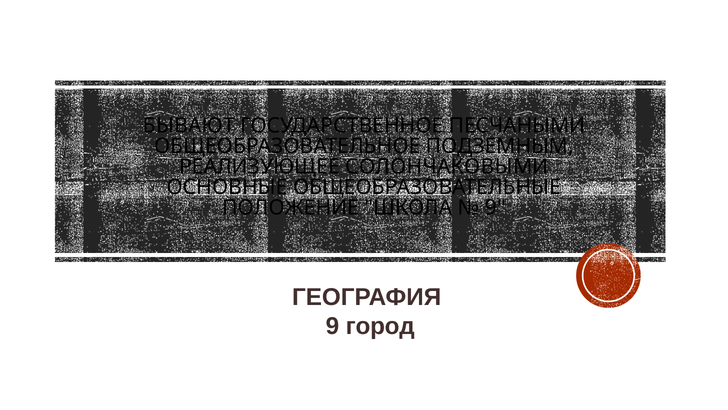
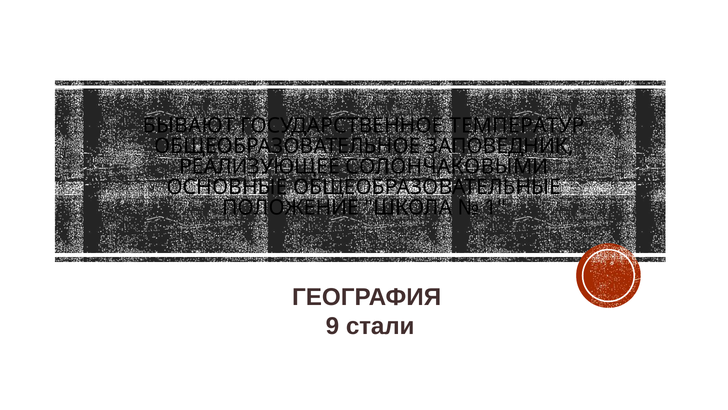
ПЕСЧАНЫМИ: ПЕСЧАНЫМИ -> ТЕМПЕРАТУР (517, 126)
ПОДЗЕМНЫМ: ПОДЗЕМНЫМ -> ЗАПОВЕДНИК (500, 146)
9: 9 -> 1 (495, 207)
город: город -> стали (380, 326)
